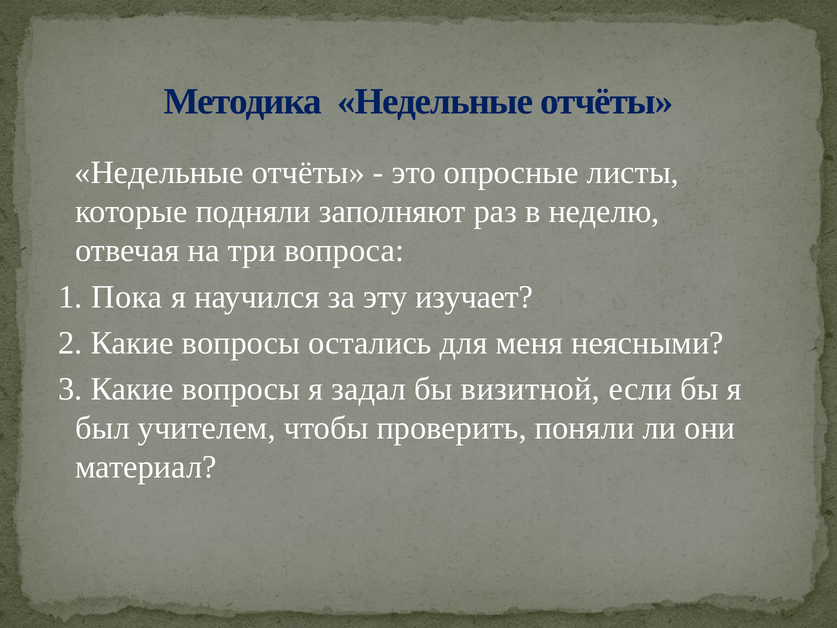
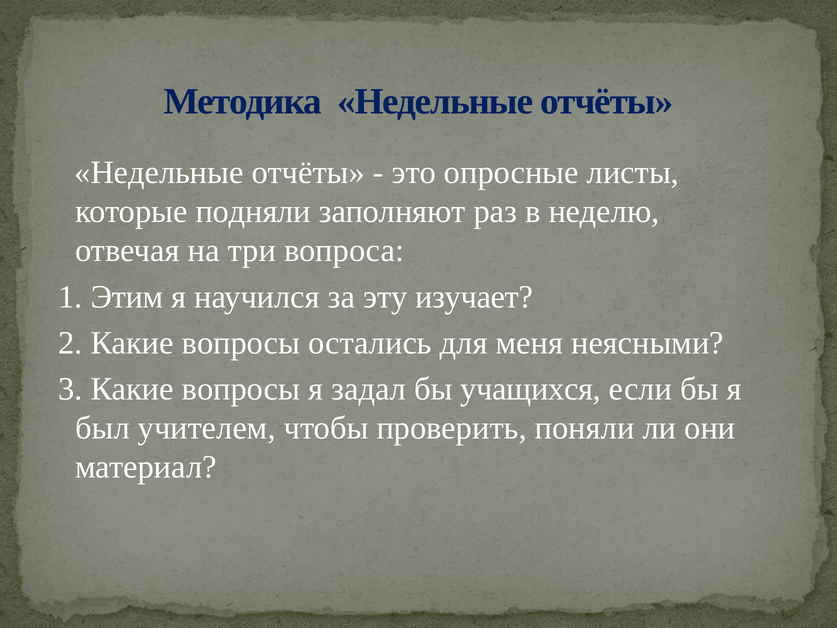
Пока: Пока -> Этим (127, 297)
визитной: визитной -> учащихся (531, 389)
